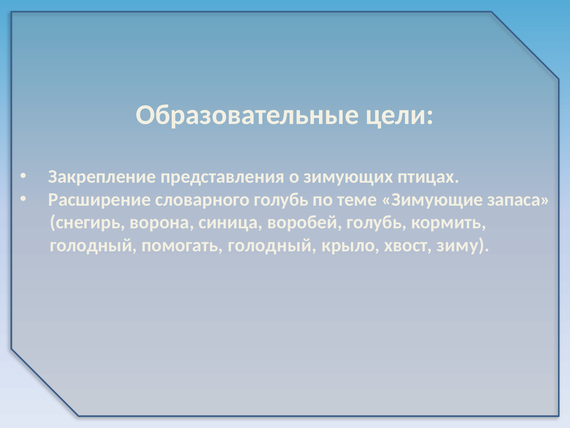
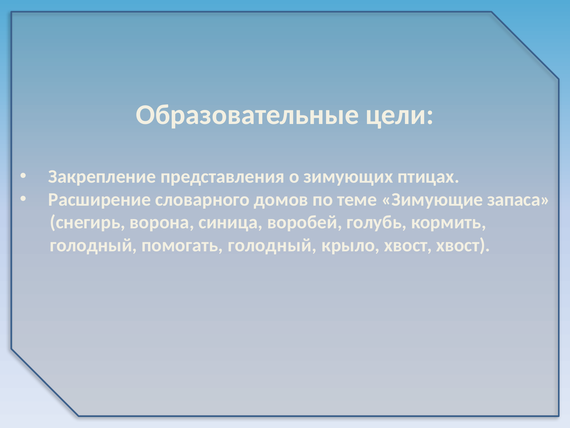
словарного голубь: голубь -> домов (281, 199)
хвост зиму: зиму -> хвост (463, 245)
